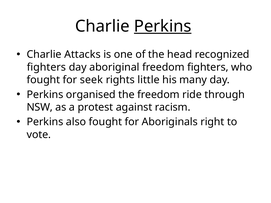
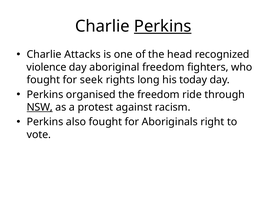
fighters: fighters -> violence (47, 67)
little: little -> long (149, 80)
many: many -> today (193, 80)
NSW underline: none -> present (40, 107)
